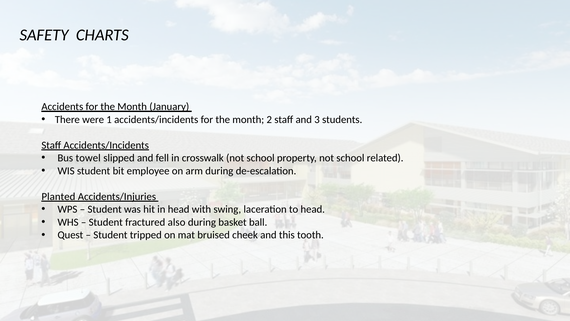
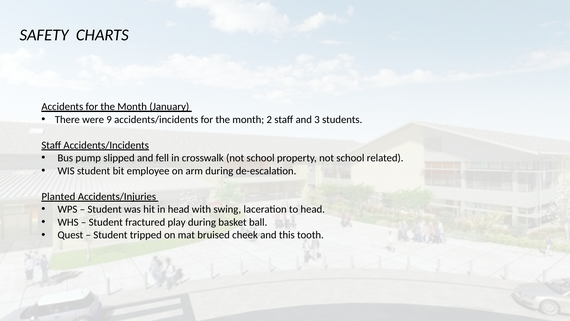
1: 1 -> 9 (109, 119)
towel: towel -> pump (88, 158)
also: also -> play (177, 222)
